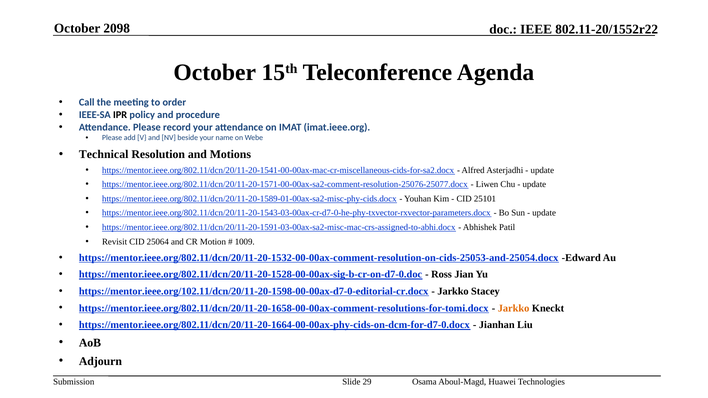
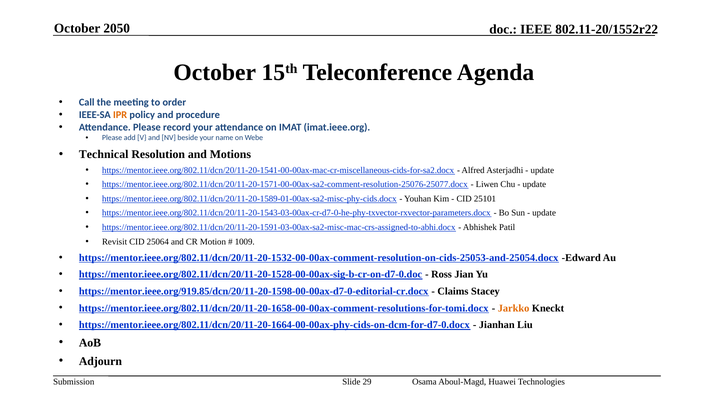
2098: 2098 -> 2050 (117, 28)
IPR colour: black -> orange (120, 115)
https://mentor.ieee.org/102.11/dcn/20/11-20-1598-00-00ax-d7-0-editorial-cr.docx: https://mentor.ieee.org/102.11/dcn/20/11-20-1598-00-00ax-d7-0-editorial-cr.docx -> https://mentor.ieee.org/919.85/dcn/20/11-20-1598-00-00ax-d7-0-editorial-cr.docx (254, 291)
Jarkko: Jarkko -> Claims (453, 291)
